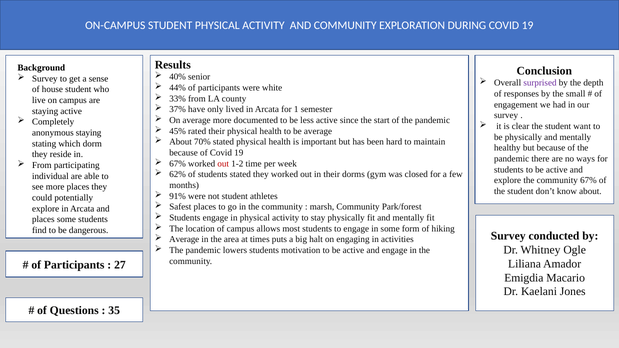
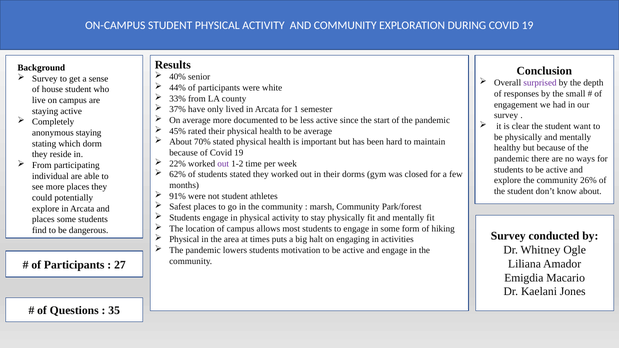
67%: 67% -> 22% (178, 164)
out colour: red -> purple (223, 164)
community 67%: 67% -> 26% (588, 181)
Average: Average -> Physical (184, 240)
